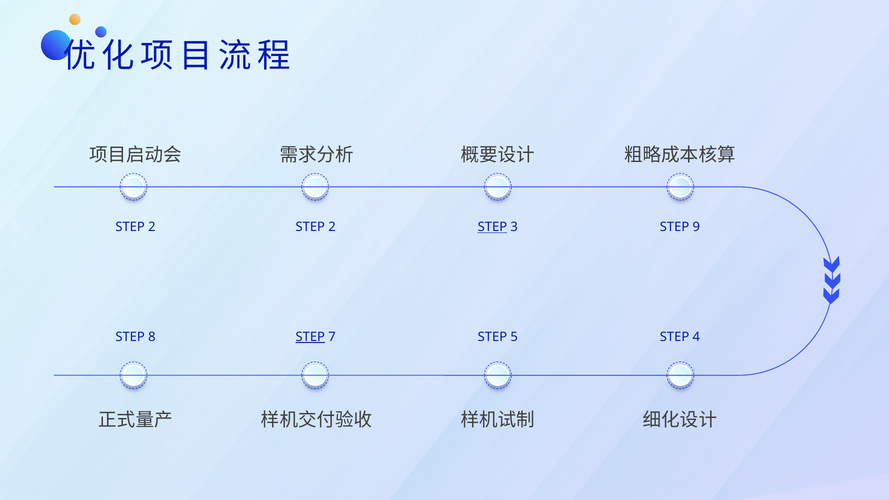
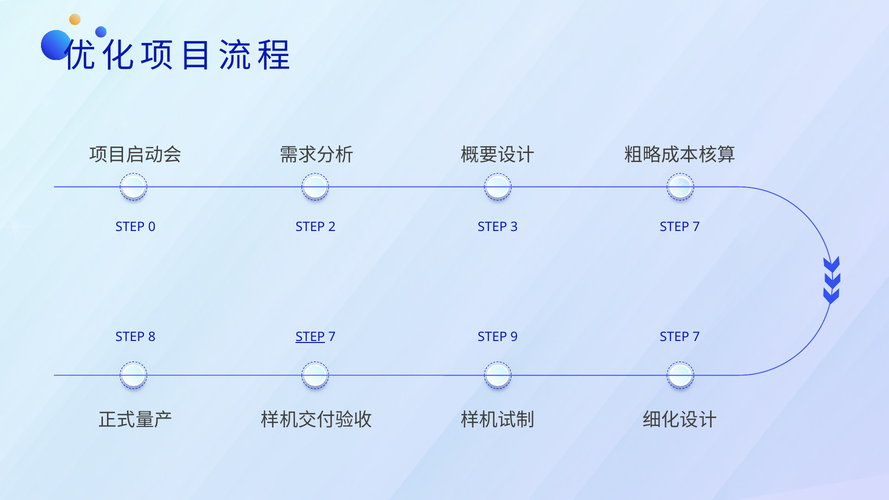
2: 2 -> 0 (152, 227)
STEP underline: present -> none (492, 227)
3 STEP 9: 9 -> 7 (696, 227)
5: 5 -> 9 (514, 337)
4: 4 -> 7 (696, 337)
